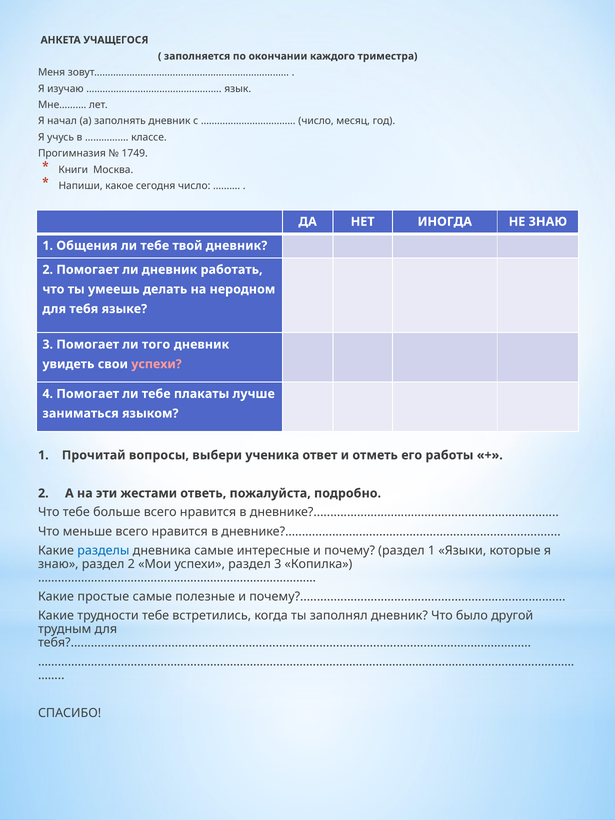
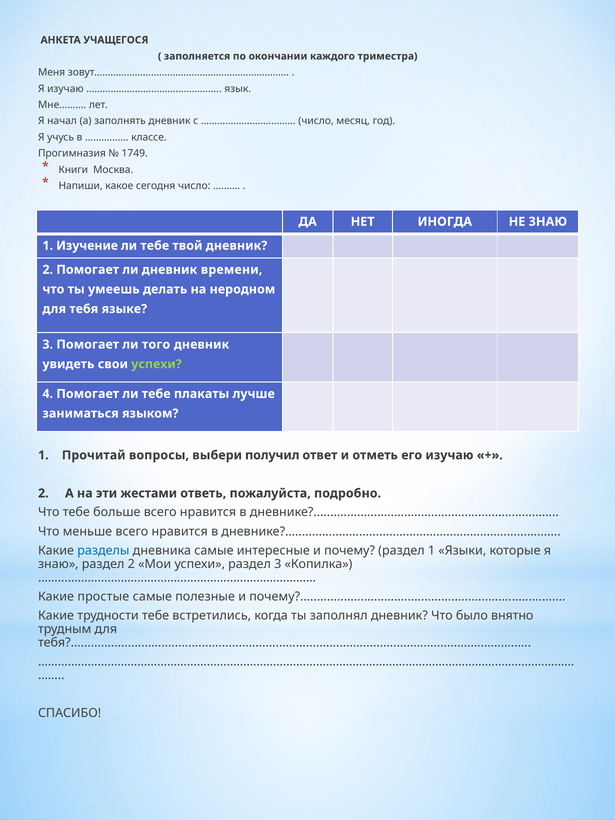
Общения: Общения -> Изучение (87, 246)
работать: работать -> времени (232, 270)
успехи colour: pink -> light green (156, 364)
ученика: ученика -> получил (272, 455)
его работы: работы -> изучаю (449, 455)
другой: другой -> внятно (512, 616)
